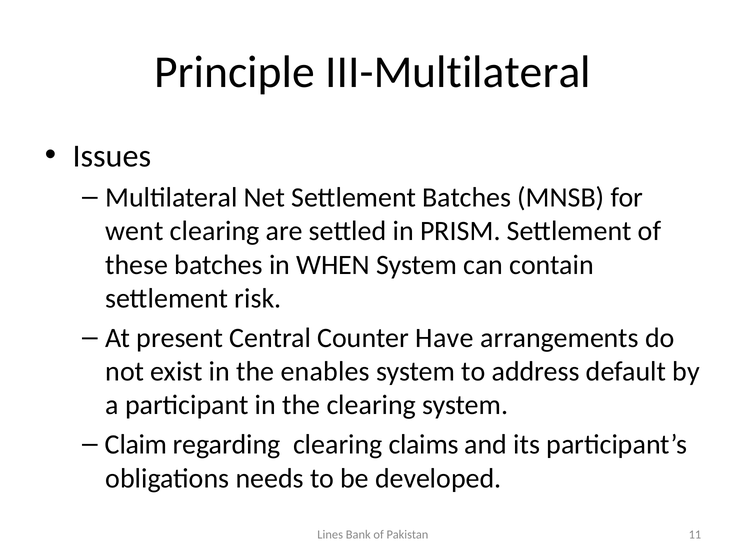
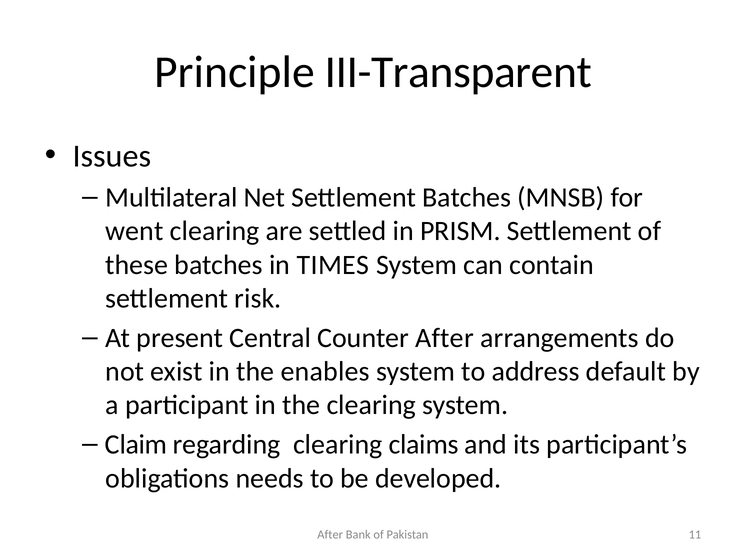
III-Multilateral: III-Multilateral -> III-Transparent (458, 72)
WHEN: WHEN -> TIMES (333, 265)
Counter Have: Have -> After (445, 338)
Lines: Lines -> After (330, 534)
